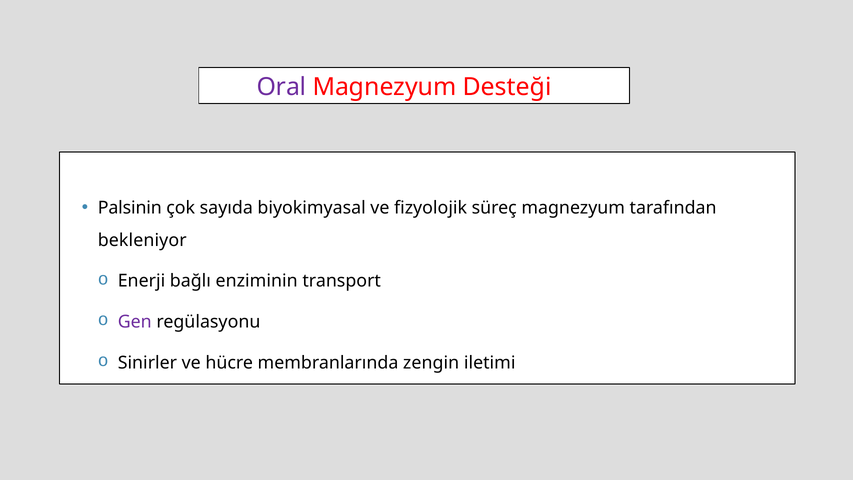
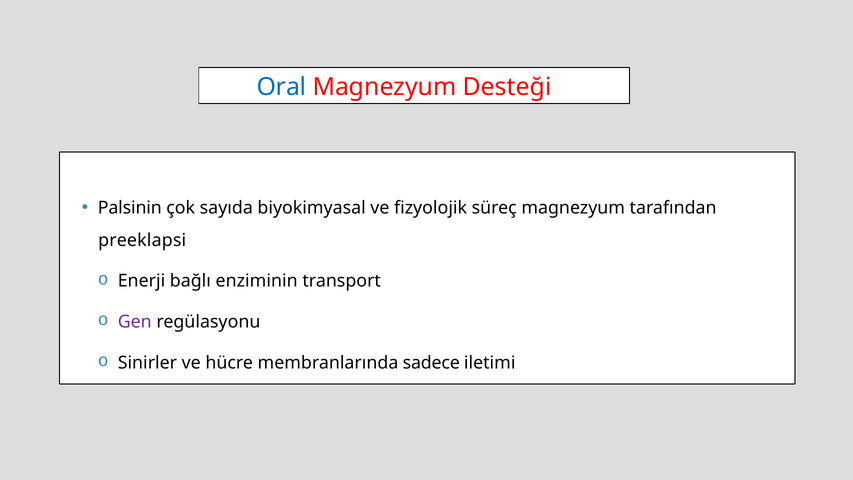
Oral colour: purple -> blue (281, 87)
bekleniyor: bekleniyor -> preeklapsi (142, 240)
zengin: zengin -> sadece (431, 363)
